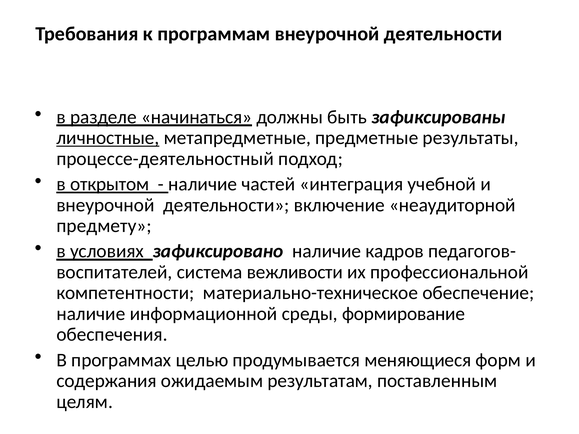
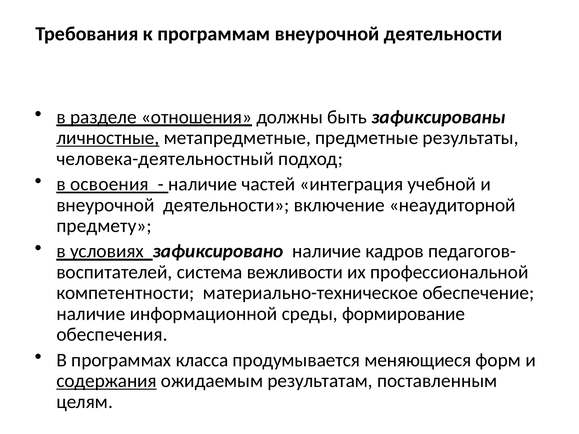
начинаться: начинаться -> отношения (197, 117)
процессе-деятельностный: процессе-деятельностный -> человека-деятельностный (165, 159)
открытом: открытом -> освоения (110, 184)
целью: целью -> класса (202, 360)
содержания underline: none -> present (107, 381)
